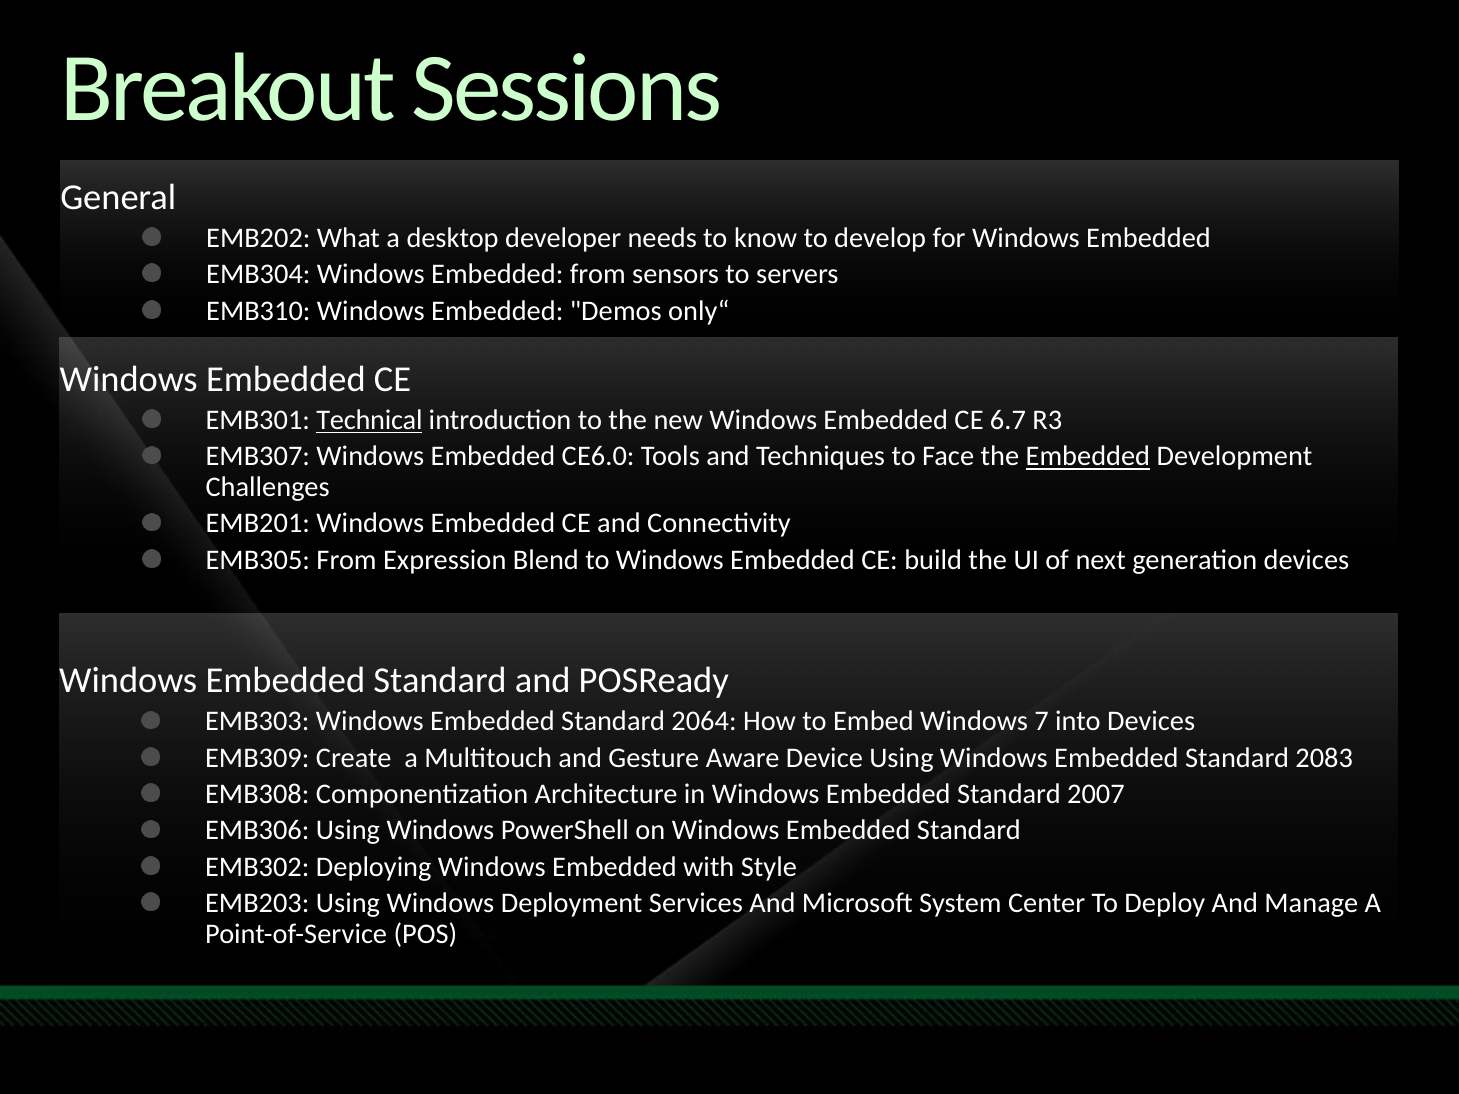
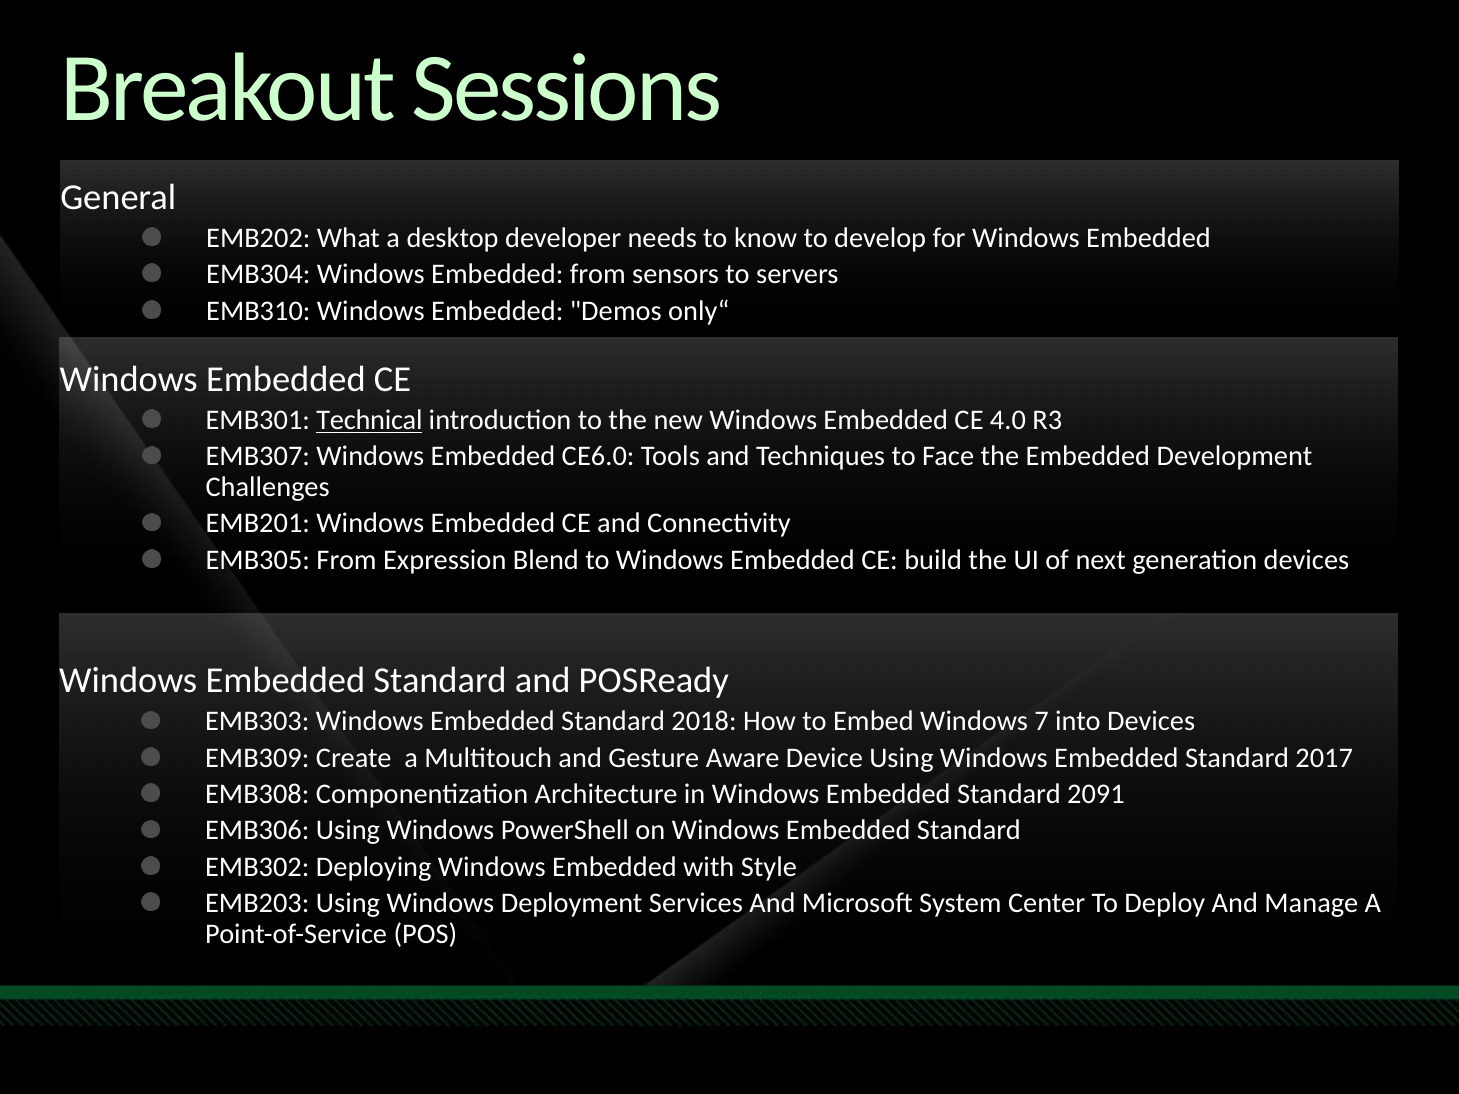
6.7: 6.7 -> 4.0 (1008, 420)
Embedded underline: present -> none (1088, 457)
2064: 2064 -> 2018 (704, 722)
2083: 2083 -> 2017 (1324, 758)
2007: 2007 -> 2091 (1096, 794)
